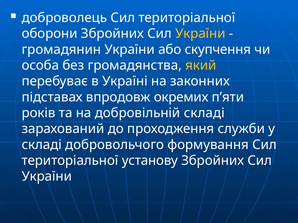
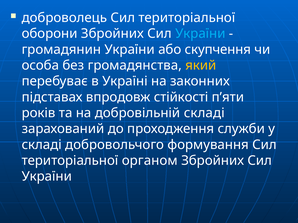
України colour: yellow -> light blue (200, 34)
окремих: окремих -> стійкості (181, 97)
установу: установу -> органом (150, 161)
